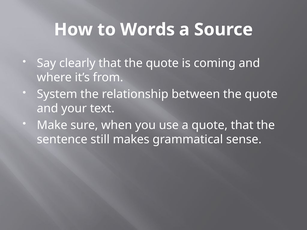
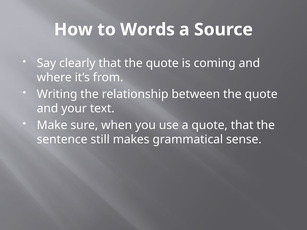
System: System -> Writing (57, 94)
